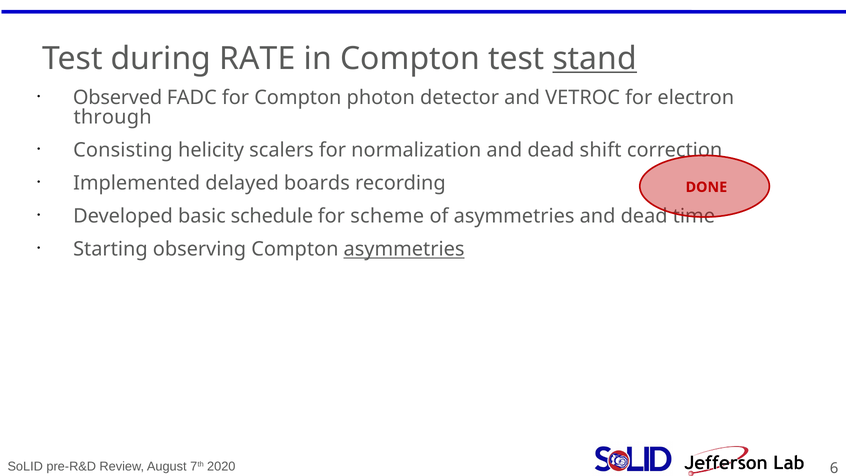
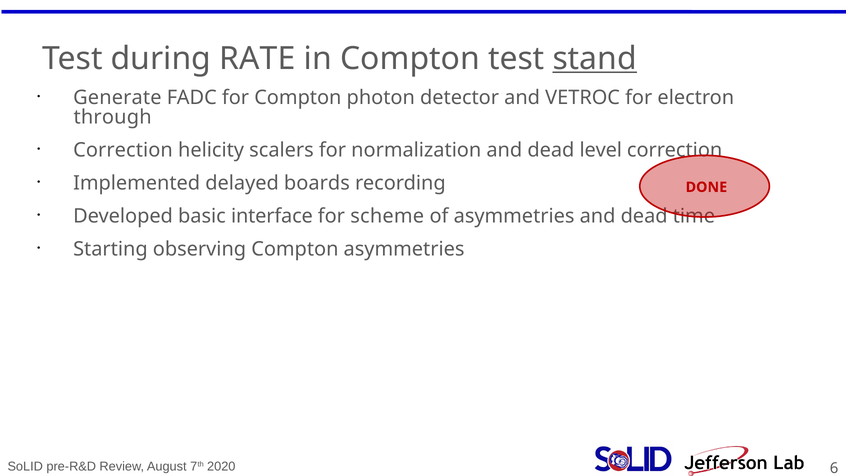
Observed: Observed -> Generate (117, 98)
Consisting: Consisting -> Correction (123, 150)
shift: shift -> level (601, 150)
schedule: schedule -> interface (272, 216)
asymmetries underline: present -> none (404, 249)
